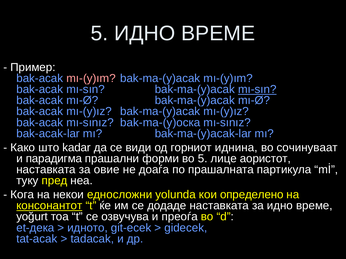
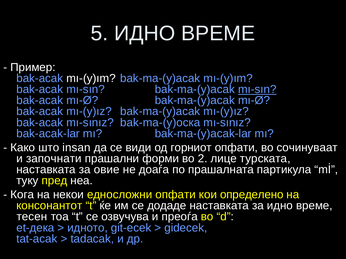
mı-(y)ım colour: pink -> white (91, 78)
kadar: kadar -> insan (76, 148)
горниот иднина: иднина -> опфати (236, 148)
парадигма: парадигма -> започнати (54, 159)
во 5: 5 -> 2 (203, 159)
аористот: аористот -> турската (265, 159)
едносложни yolunda: yolunda -> опфати (176, 195)
консонантот underline: present -> none (49, 206)
yoğurt: yoğurt -> тесен (32, 217)
